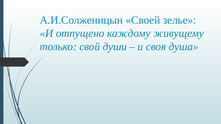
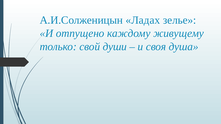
Своей: Своей -> Ладах (143, 20)
